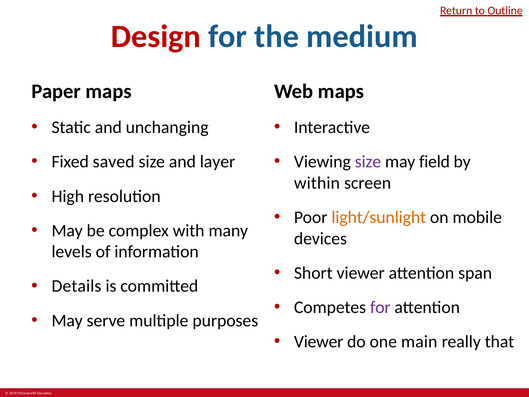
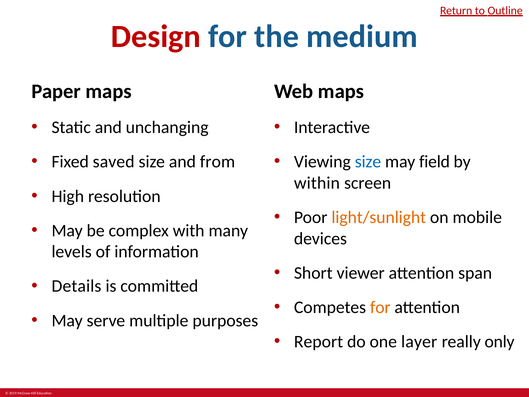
layer: layer -> from (217, 162)
size colour: purple -> blue (368, 162)
for colour: purple -> orange (380, 307)
Viewer: Viewer -> Report (319, 342)
main: main -> layer (419, 342)
that: that -> only (500, 342)
